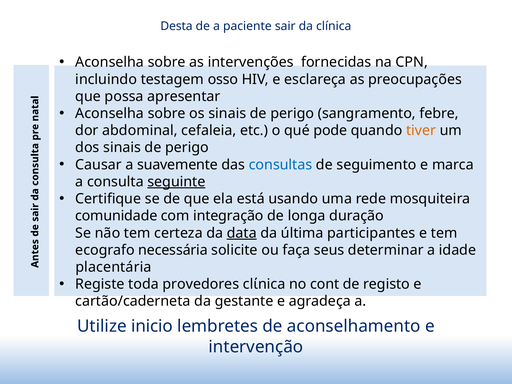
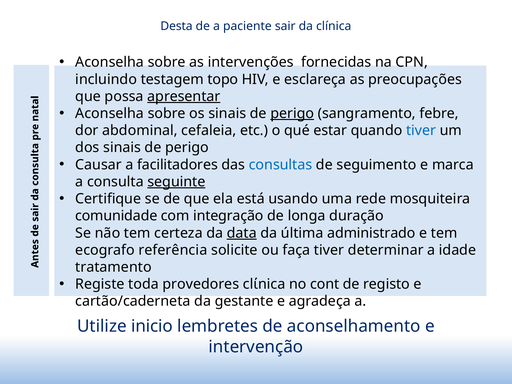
osso: osso -> topo (223, 79)
apresentar underline: none -> present (184, 96)
perigo underline: none -> present (292, 113)
pode: pode -> estar (330, 131)
tiver colour: orange -> blue (421, 131)
suavemente: suavemente -> facilitadores (177, 165)
participantes: participantes -> administrado (371, 233)
necessária: necessária -> referência (173, 250)
faça seus: seus -> tiver (329, 250)
placentária: placentária -> tratamento (113, 267)
